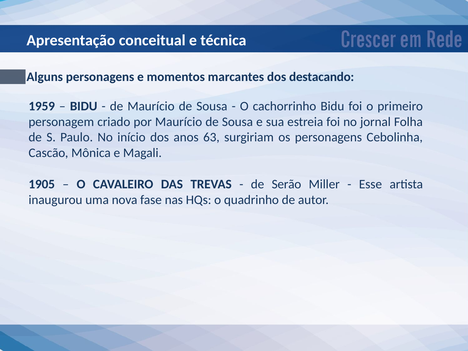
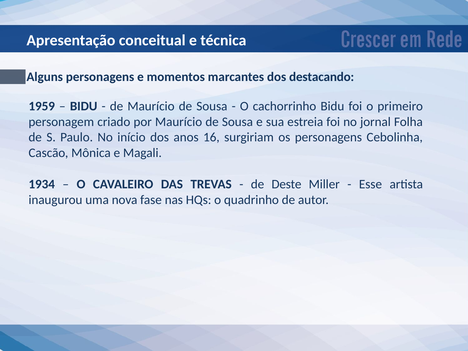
63: 63 -> 16 (211, 137)
1905: 1905 -> 1934 (42, 184)
Serão: Serão -> Deste (287, 184)
